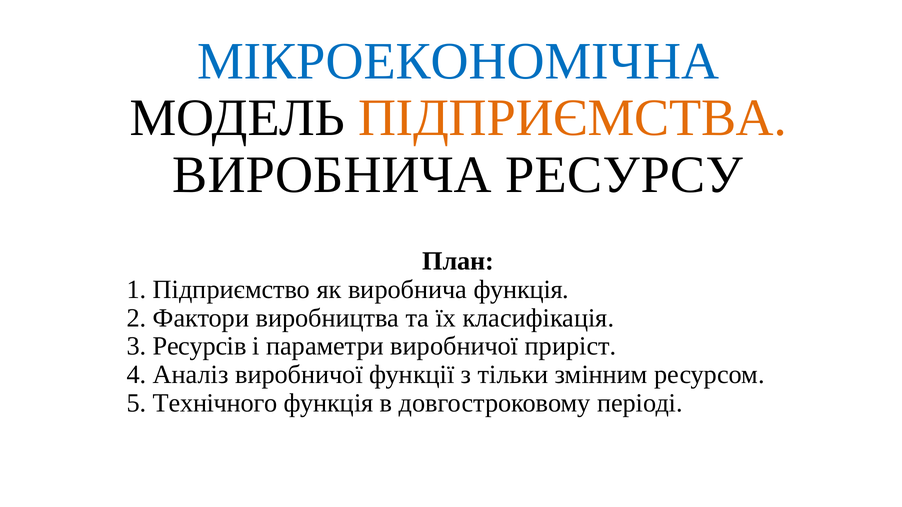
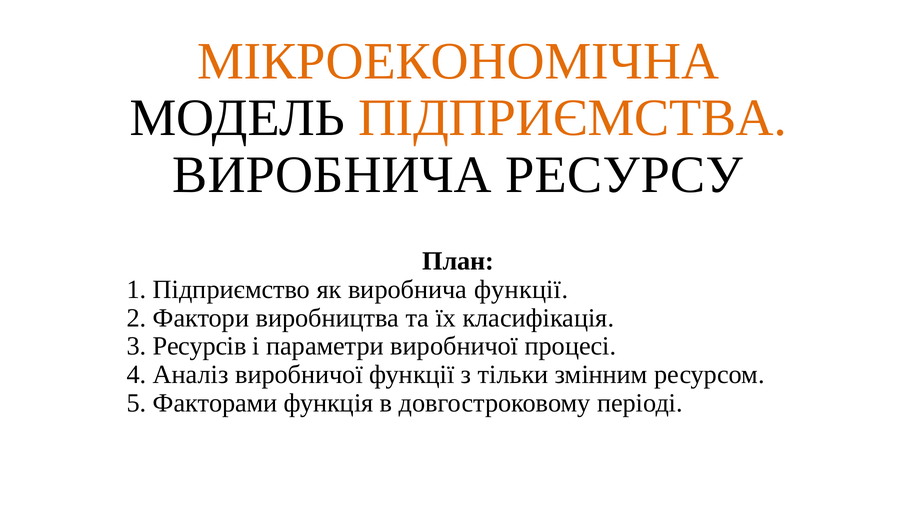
МІКРОЕКОНОМІЧНА colour: blue -> orange (458, 61)
виробнича функція: функція -> функції (521, 290)
приріст: приріст -> процесі (571, 346)
Технічного: Технічного -> Факторами (215, 403)
